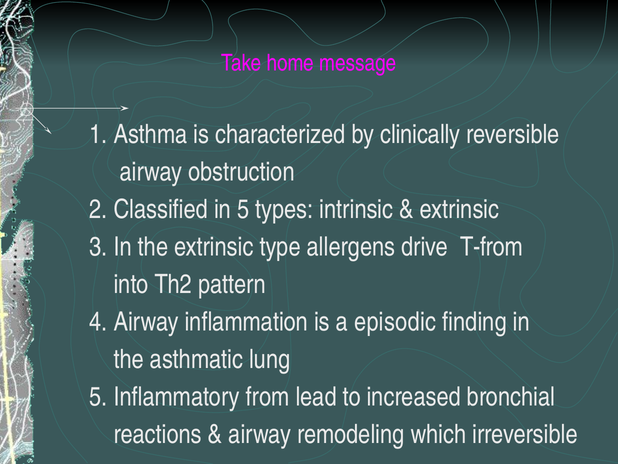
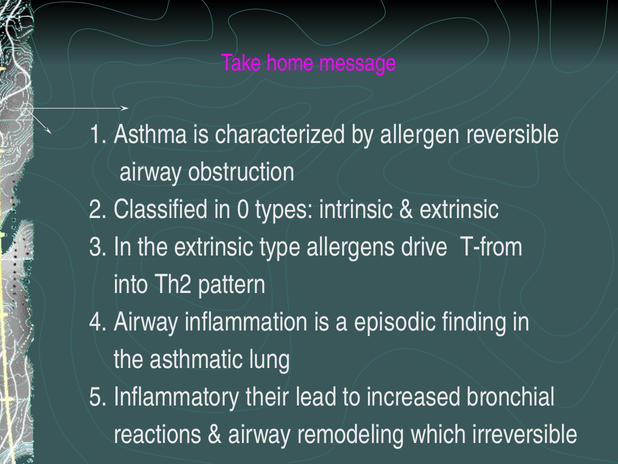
clinically: clinically -> allergen (420, 134)
in 5: 5 -> 0 (243, 209)
from: from -> their (268, 396)
